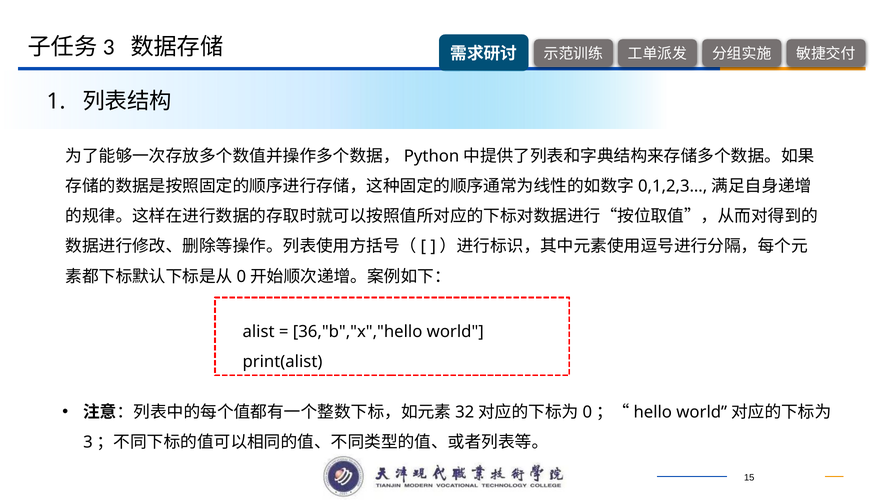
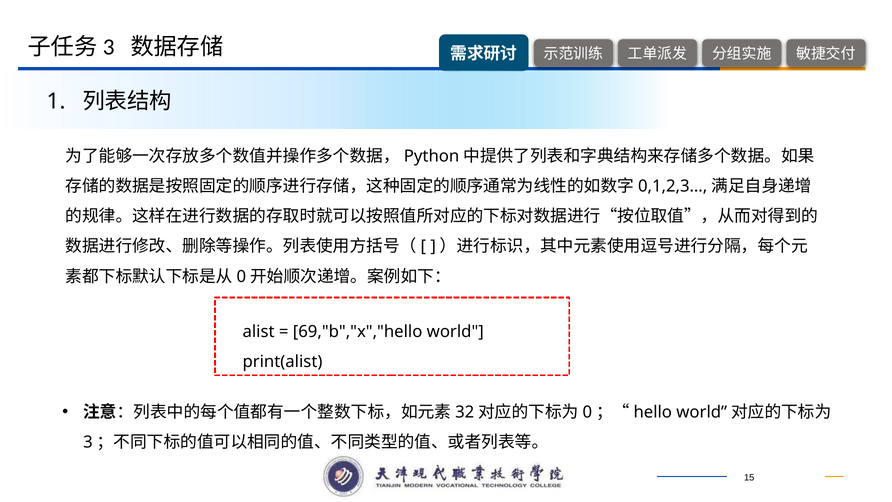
36,"b","x","hello: 36,"b","x","hello -> 69,"b","x","hello (358, 331)
